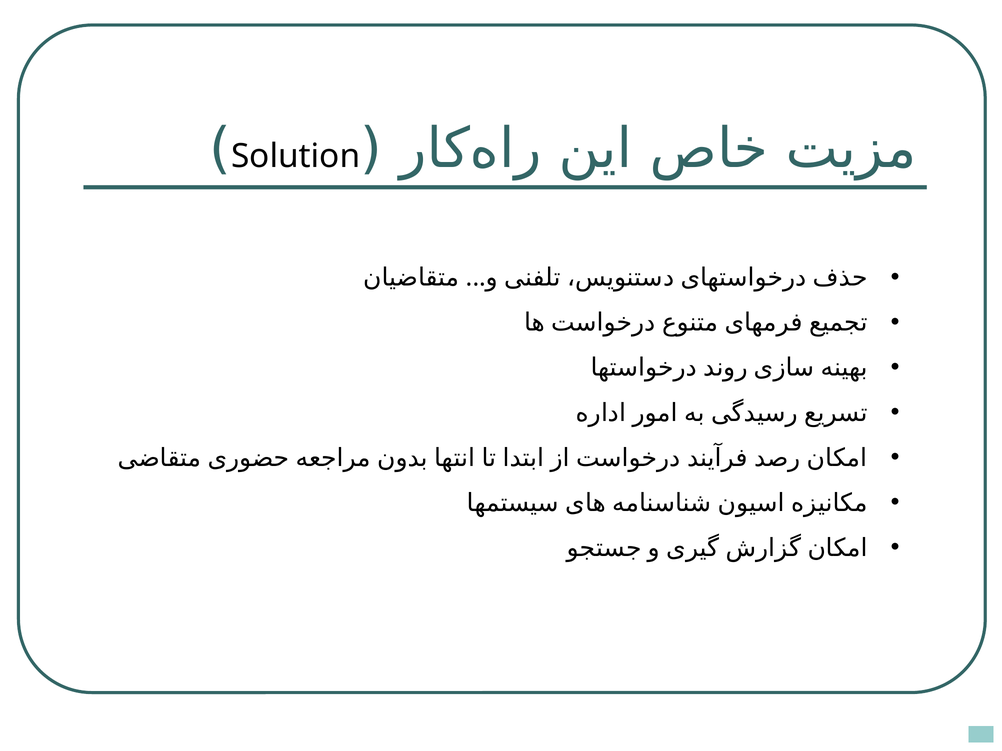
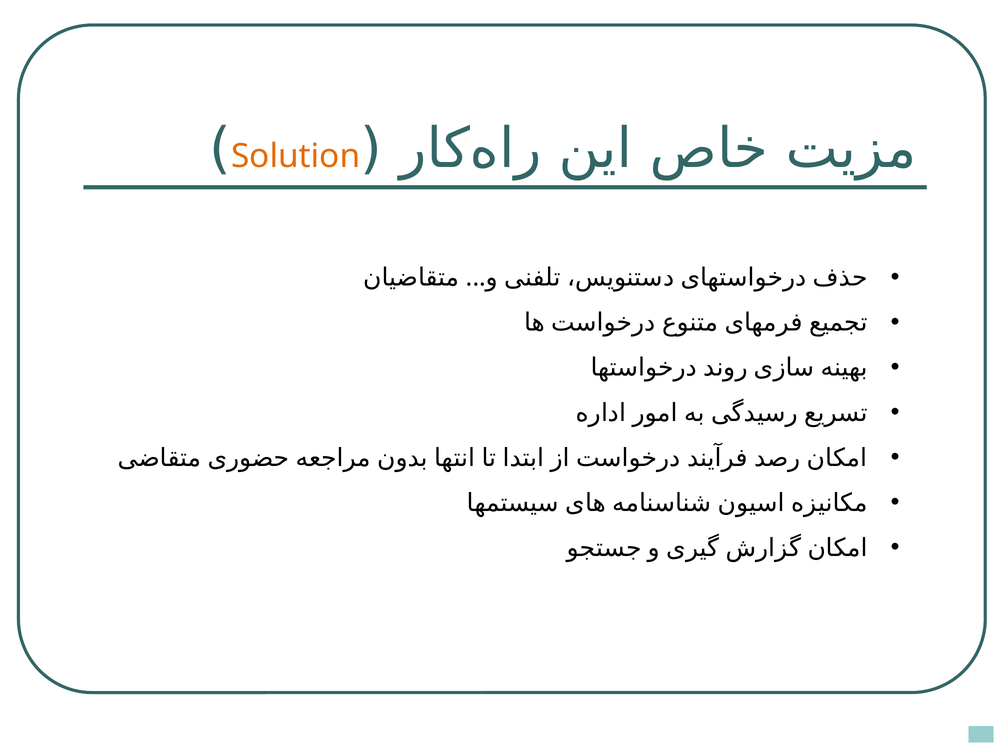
Solution colour: black -> orange (296, 157)
